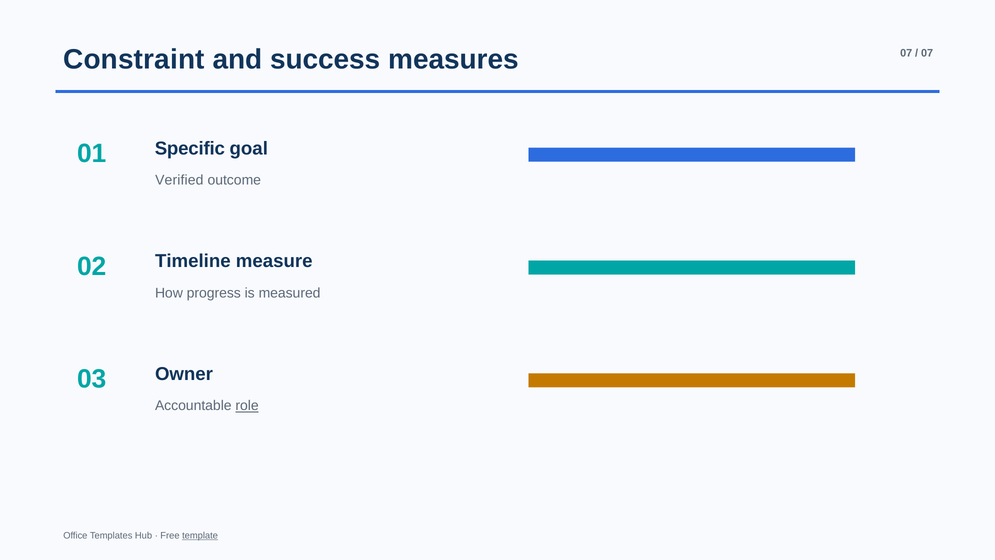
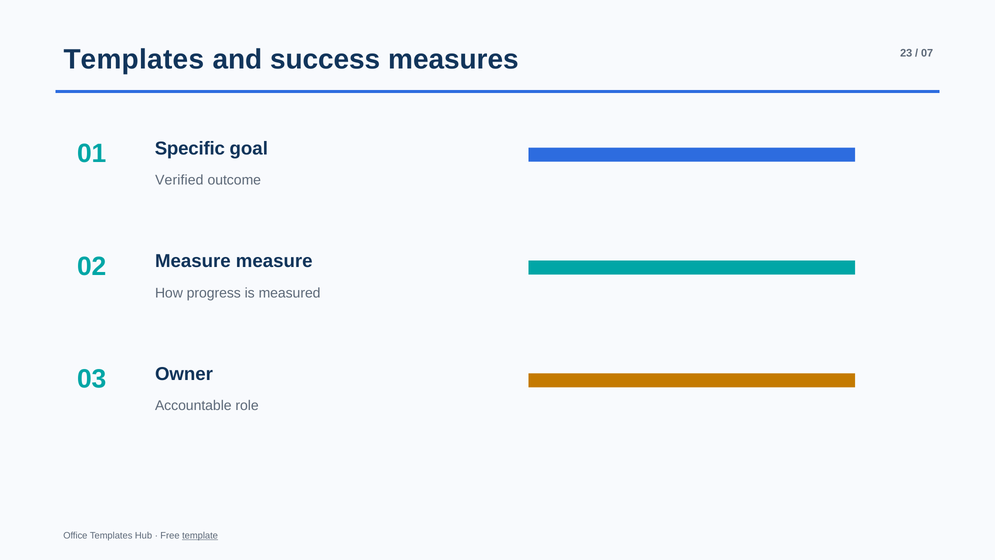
Constraint: Constraint -> Templates (134, 60)
measures 07: 07 -> 23 (906, 53)
02 Timeline: Timeline -> Measure (193, 261)
role underline: present -> none (247, 406)
